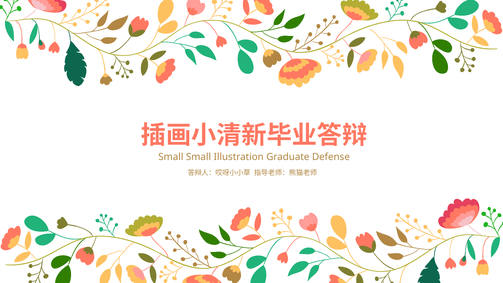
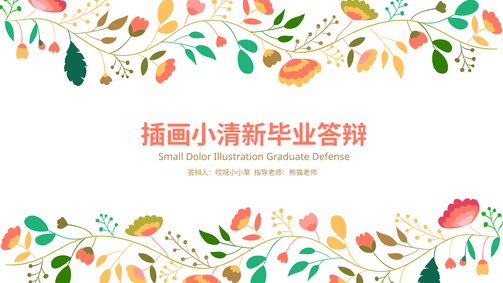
Small Small: Small -> Dolor (199, 157)
